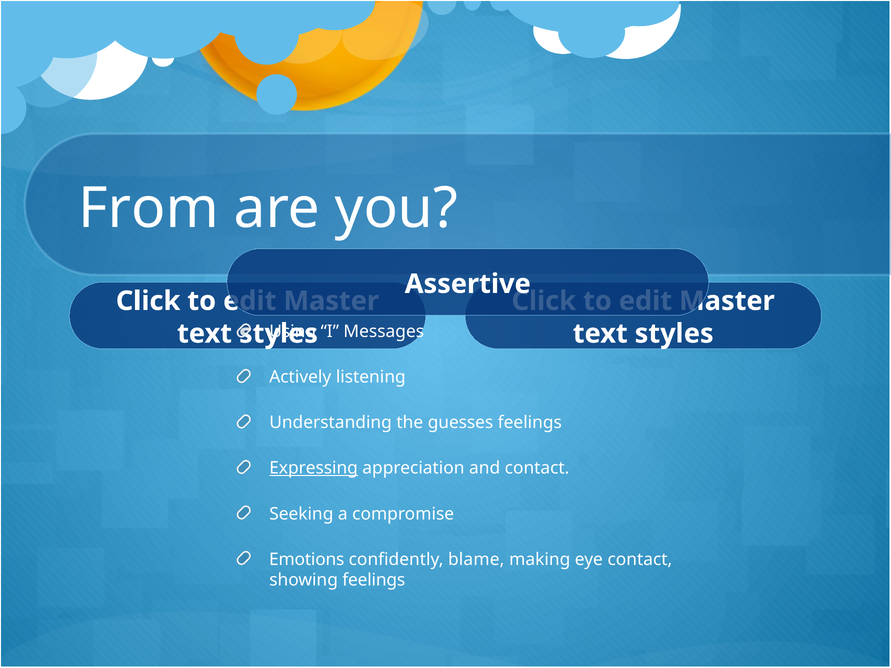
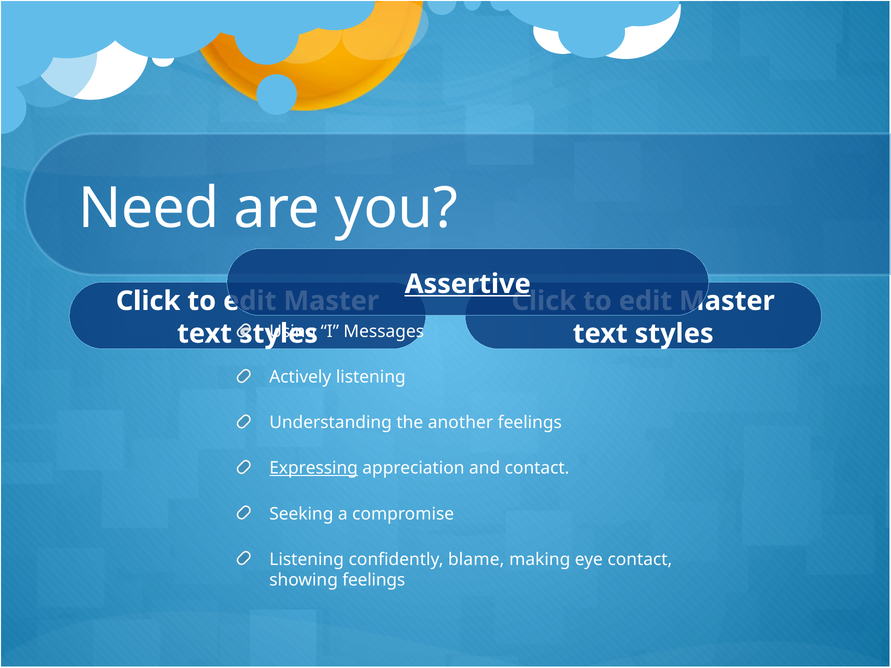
From: From -> Need (149, 209)
Assertive underline: none -> present (468, 284)
guesses: guesses -> another (460, 423)
Emotions: Emotions -> Listening (307, 560)
